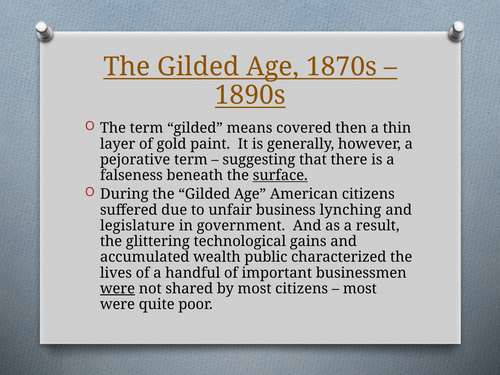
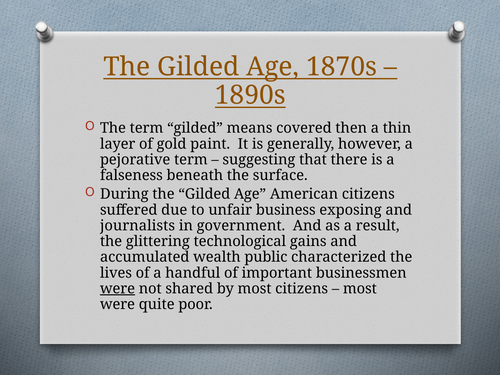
surface underline: present -> none (280, 175)
lynching: lynching -> exposing (351, 210)
legislature: legislature -> journalists (137, 226)
